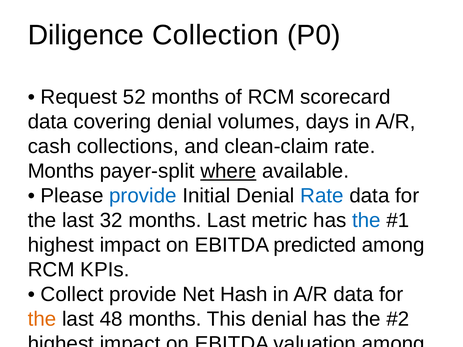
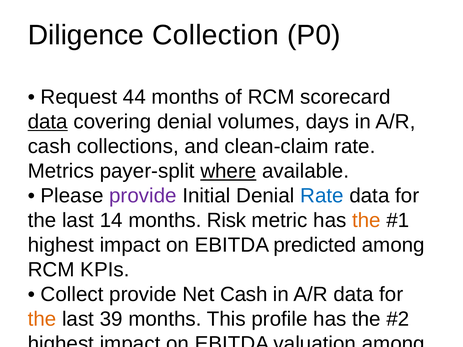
52: 52 -> 44 (134, 97)
data underline: none -> present (48, 122)
Months: Months -> Metrics (61, 171)
provide colour: blue -> purple (143, 196)
32: 32 -> 14 (111, 221)
months Last: Last -> Risk (226, 221)
the colour: blue -> orange (366, 221)
Net Hash: Hash -> Cash (244, 295)
48: 48 -> 39 (111, 319)
This denial: denial -> profile (280, 319)
